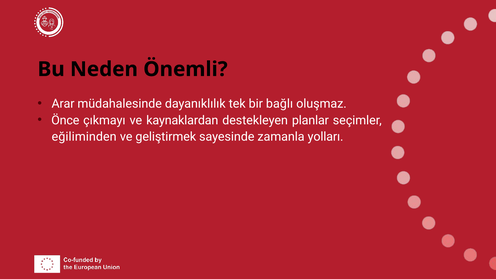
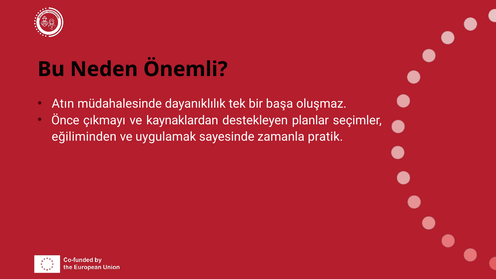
Arar: Arar -> Atın (63, 104)
bağlı: bağlı -> başa (280, 104)
geliştirmek: geliştirmek -> uygulamak (166, 137)
yolları: yolları -> pratik (325, 137)
